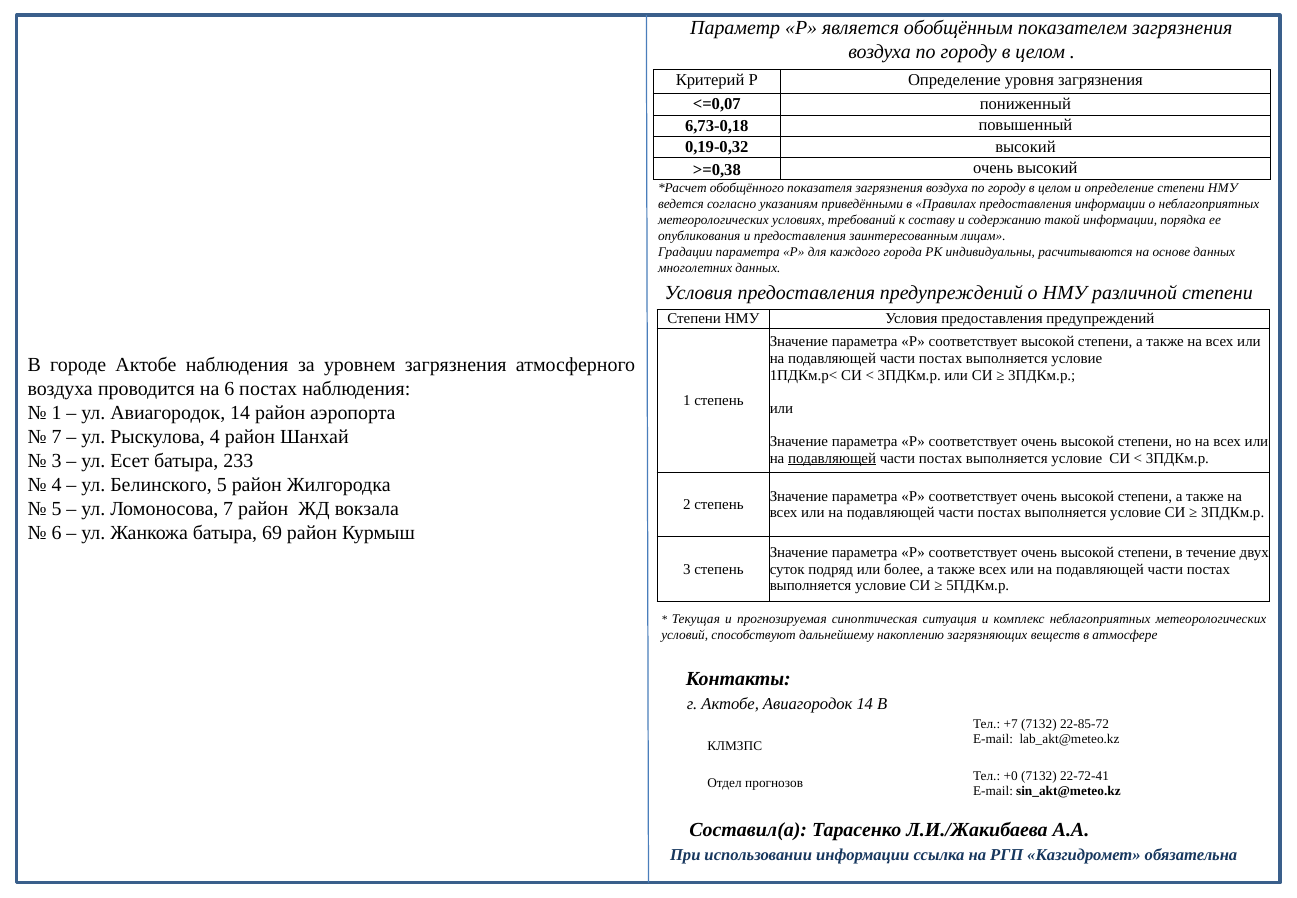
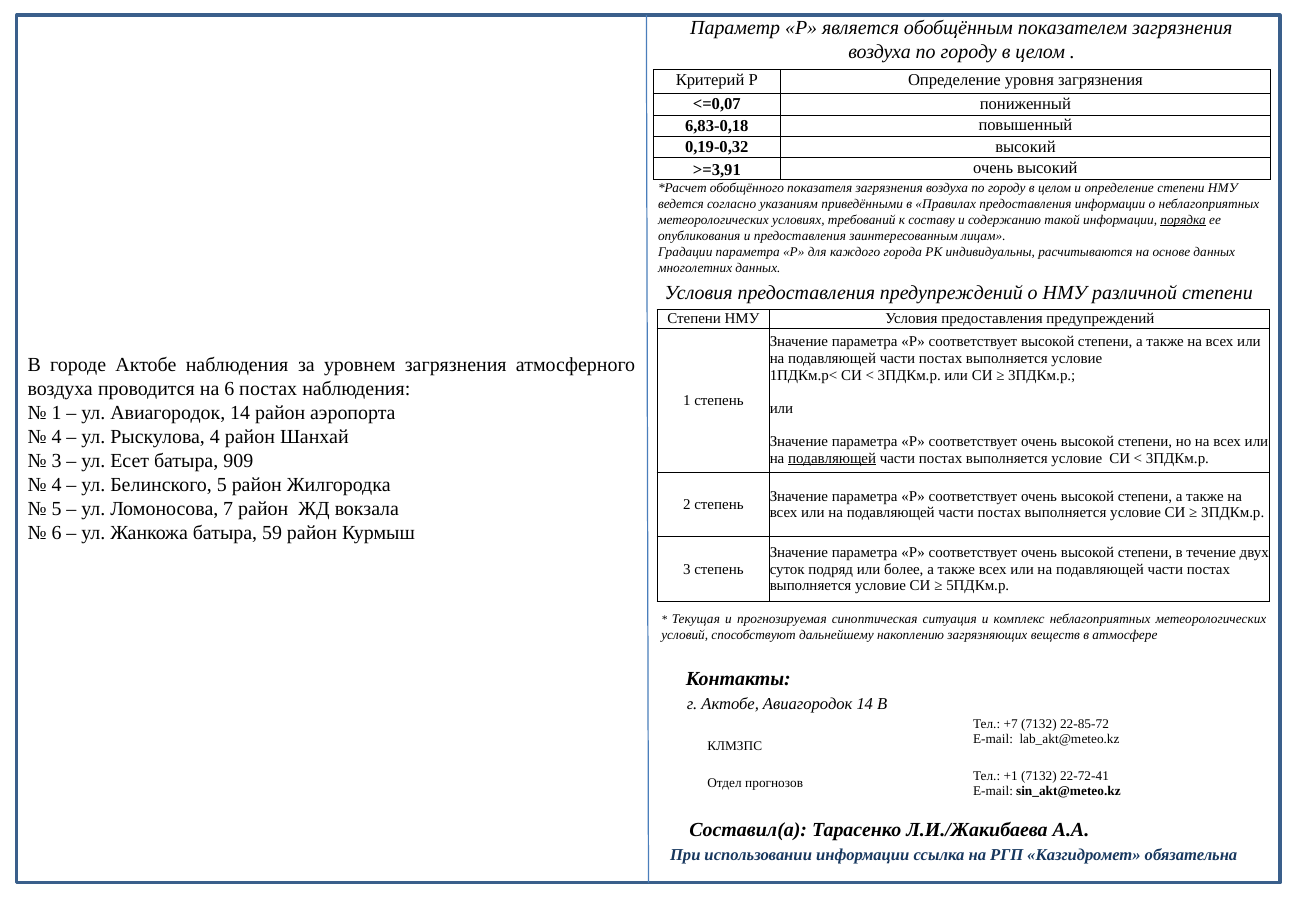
6,73-0,18: 6,73-0,18 -> 6,83-0,18 (717, 126)
>=0,38: >=0,38 -> >=3,91 (717, 170)
порядка underline: none -> present (1183, 220)
7: 7 -> 4 (57, 437)
233: 233 -> 909 (238, 461)
69: 69 -> 59 (272, 533)
+0: +0 -> +1 (1011, 776)
